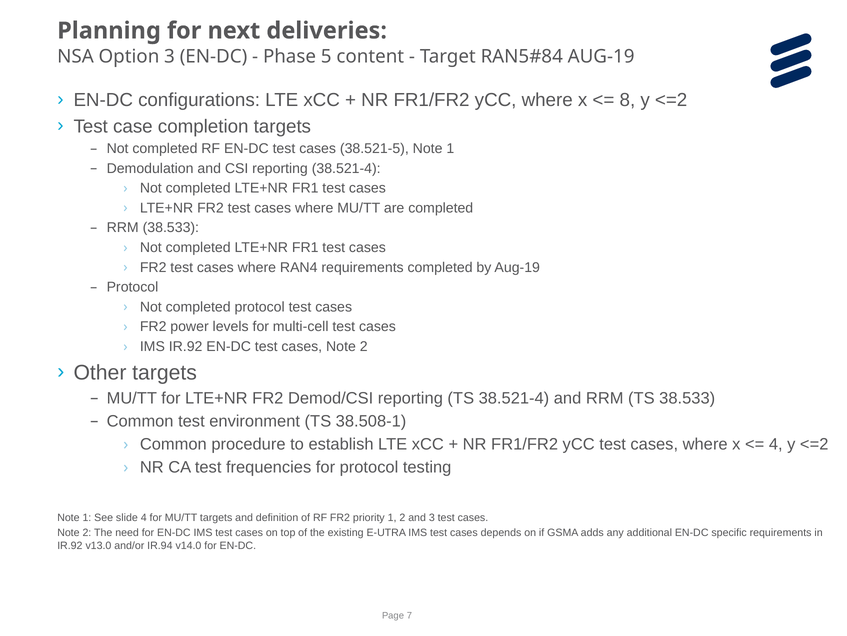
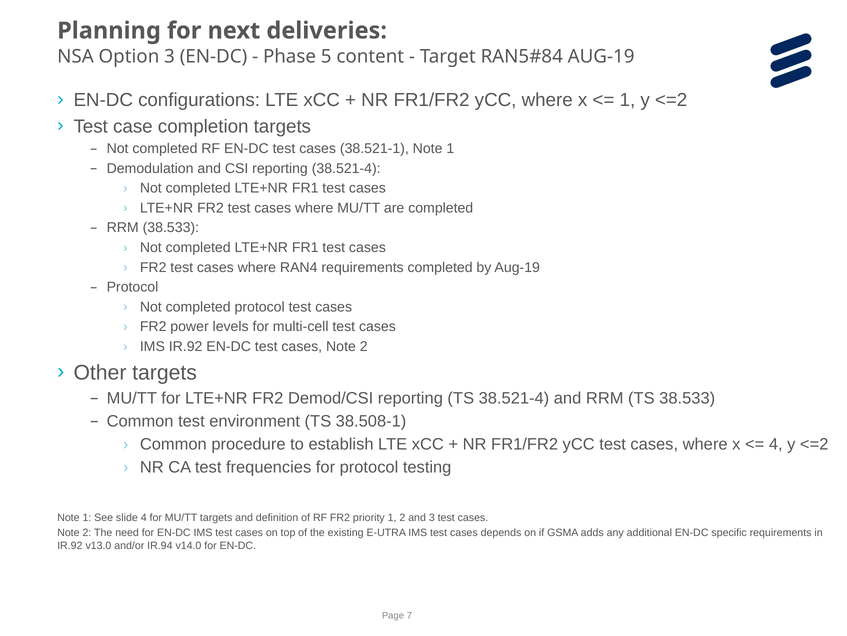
8: 8 -> 1 (627, 100)
38.521-5: 38.521-5 -> 38.521-1 (374, 148)
